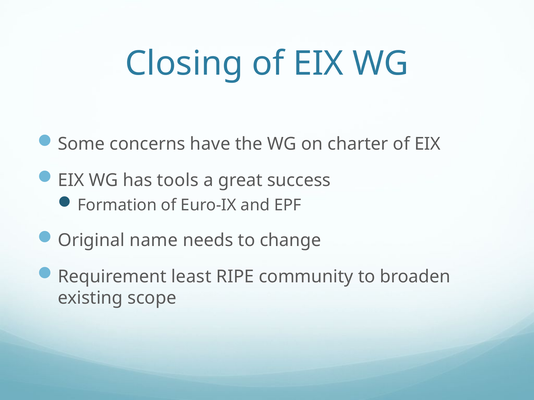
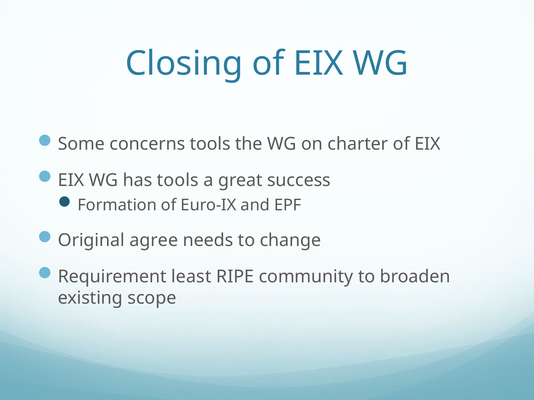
concerns have: have -> tools (210, 144)
name: name -> agree (154, 241)
